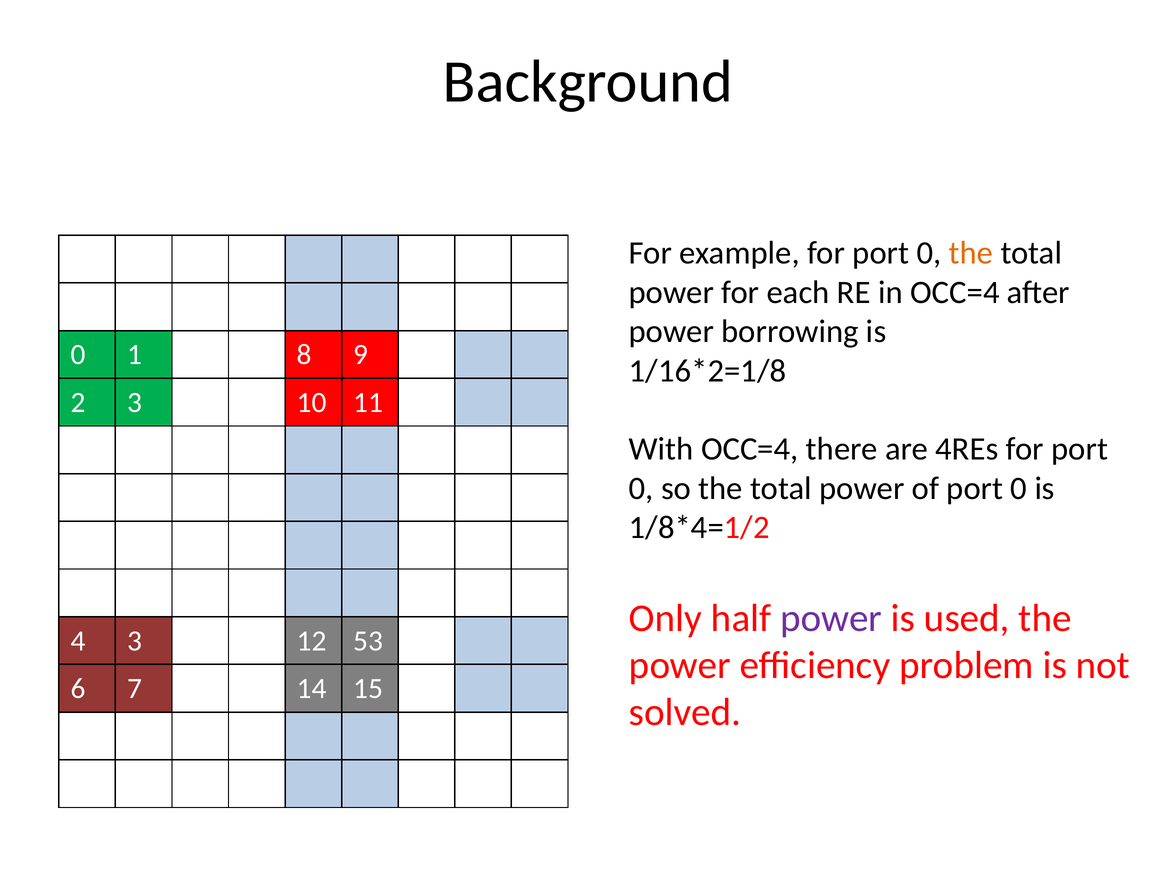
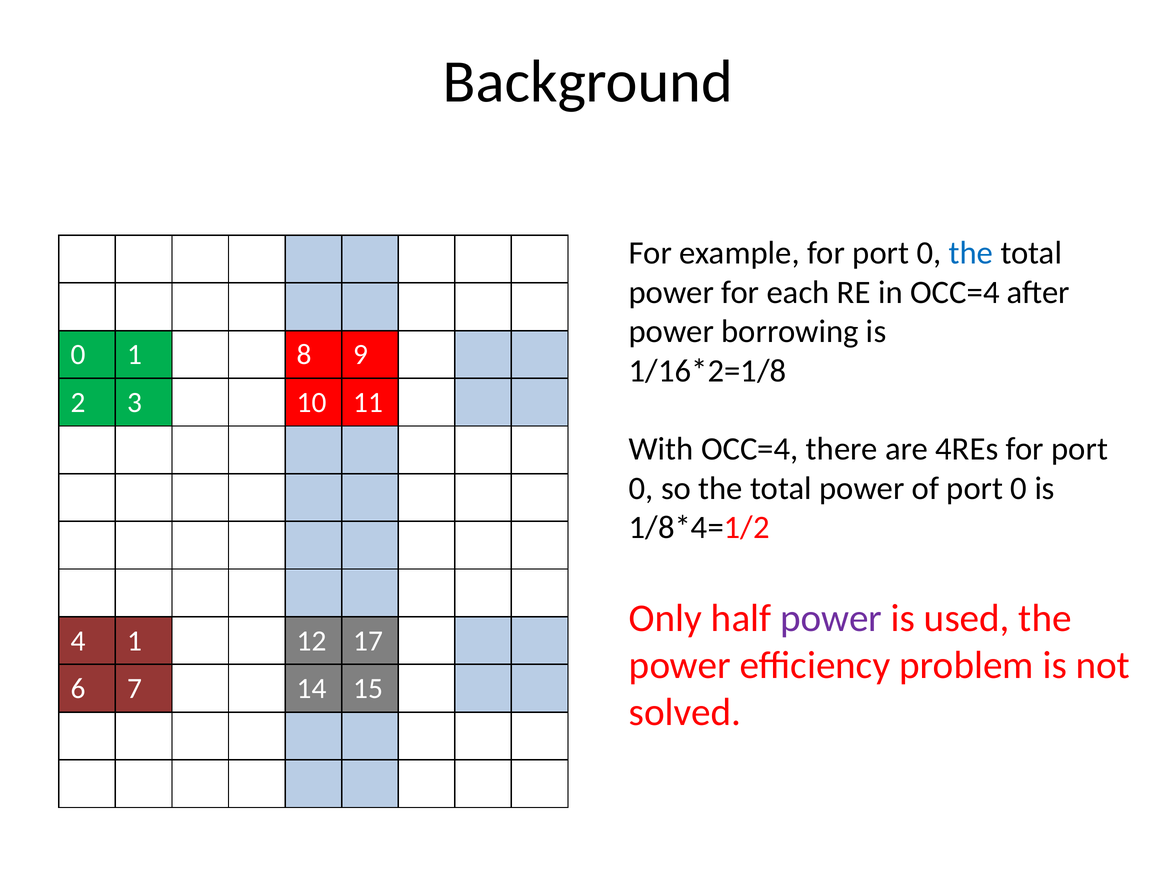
the colour: orange -> blue (971, 253)
4 3: 3 -> 1 (135, 641)
53: 53 -> 17 (368, 641)
